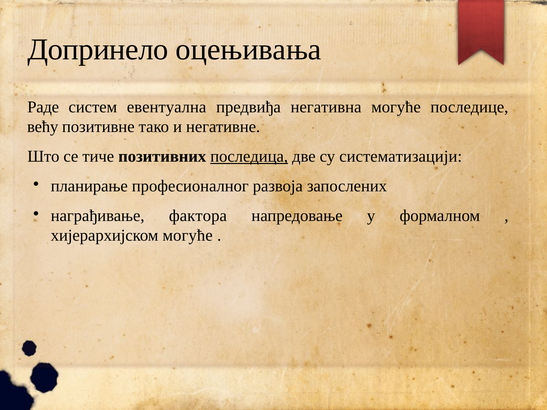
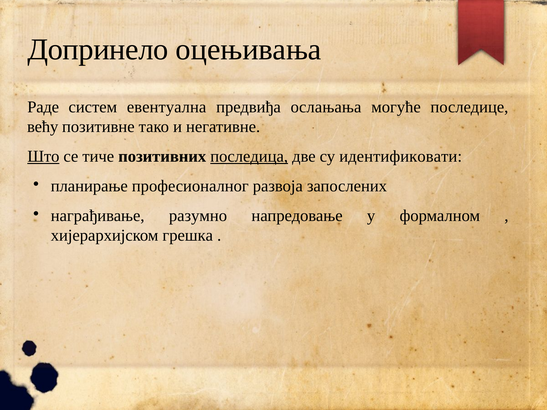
негативна: негативна -> ослањања (326, 107)
Што underline: none -> present (43, 157)
систематизацији: систематизацији -> идентификовати (401, 157)
фактора: фактора -> разумно (198, 216)
хијерархијском могуће: могуће -> грешка (188, 236)
